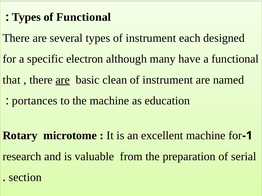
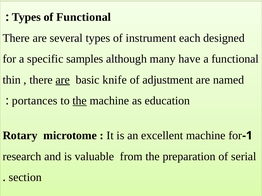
electron: electron -> samples (85, 59)
that: that -> thin (12, 80)
clean: clean -> knife (115, 80)
instrument: instrument -> adjustment (168, 80)
the underline: none -> present (80, 101)
